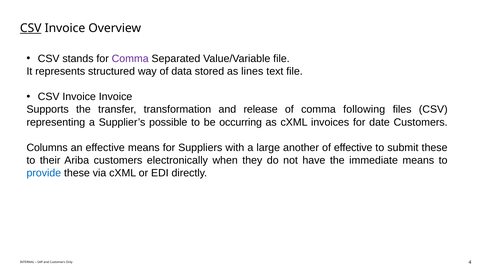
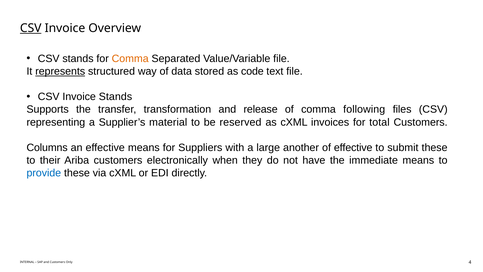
Comma colour: purple -> orange (130, 59)
represents underline: none -> present (60, 71)
lines: lines -> code (252, 71)
Invoice Invoice: Invoice -> Stands (115, 97)
possible: possible -> material (168, 122)
occurring: occurring -> reserved (241, 122)
date: date -> total (379, 122)
